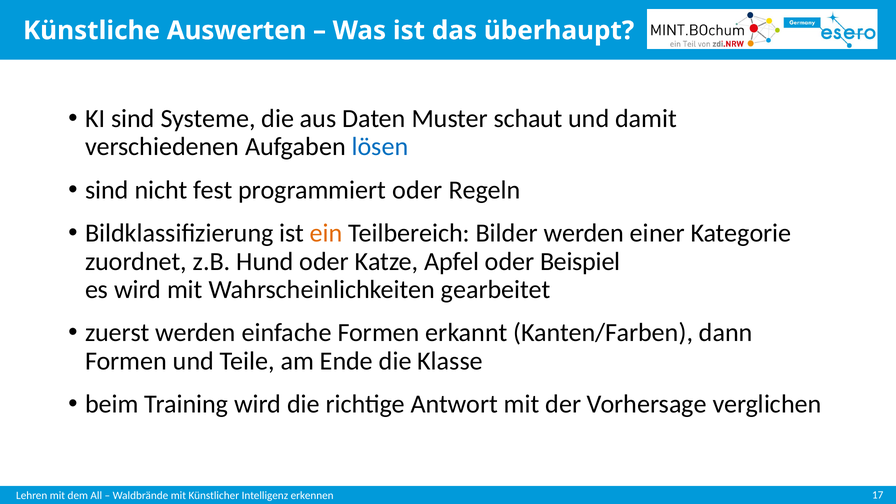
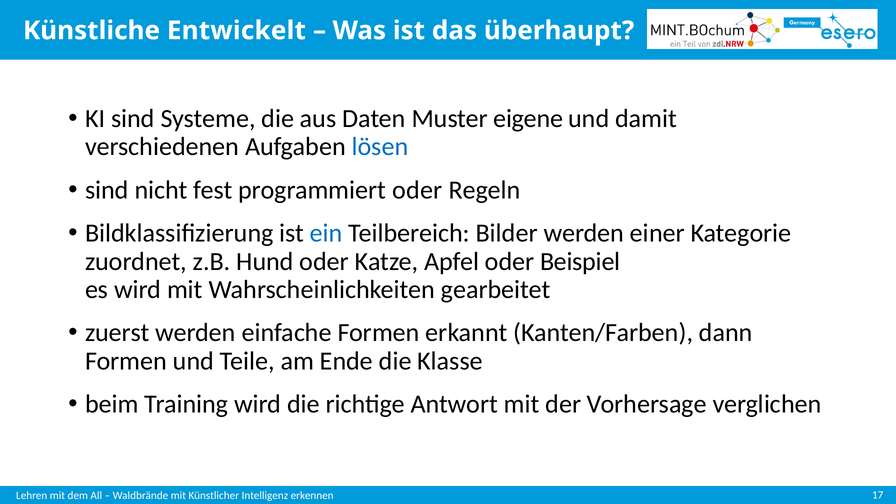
Auswerten: Auswerten -> Entwickelt (236, 31)
schaut: schaut -> eigene (528, 119)
ein colour: orange -> blue (326, 233)
